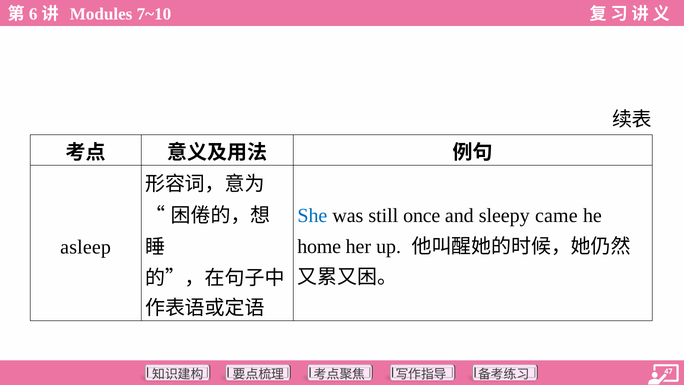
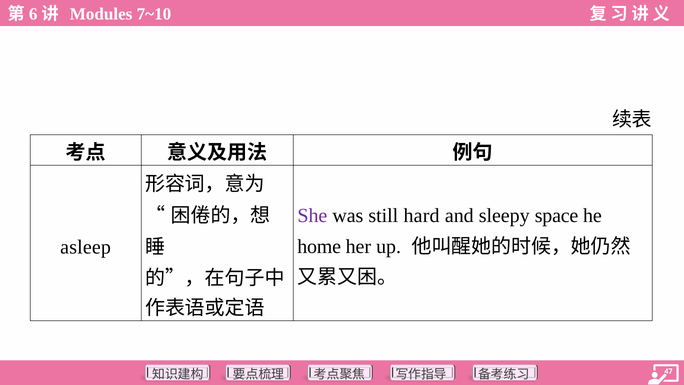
She colour: blue -> purple (312, 215)
once: once -> hard (422, 215)
came: came -> space (557, 215)
